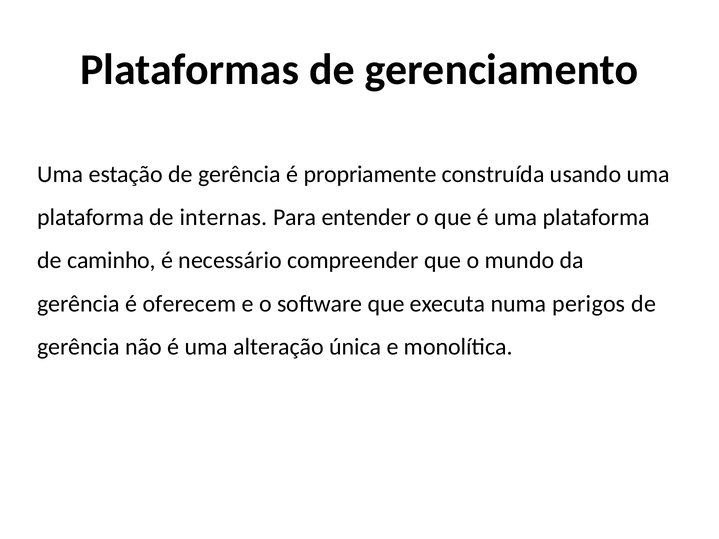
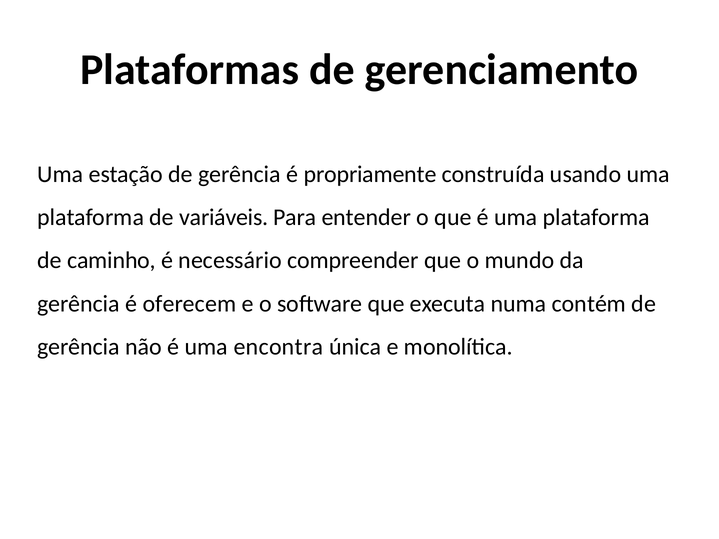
internas: internas -> variáveis (224, 218)
perigos: perigos -> contém (589, 304)
alteração: alteração -> encontra (278, 347)
